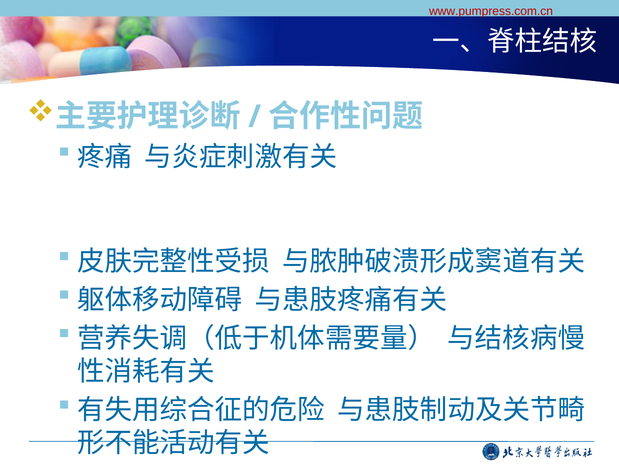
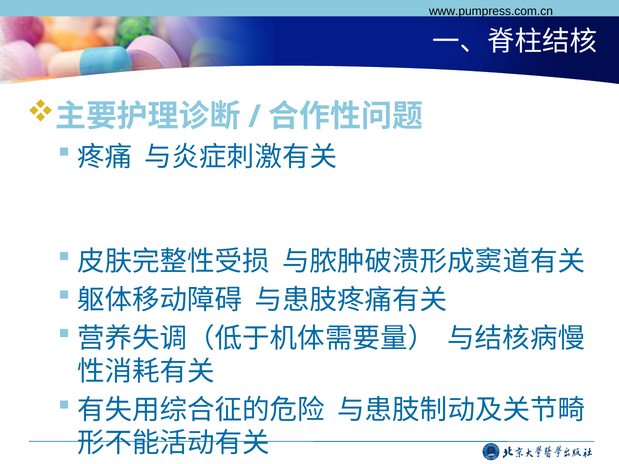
www.pumpress.com.cn colour: red -> black (491, 11)
